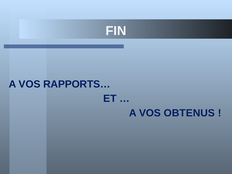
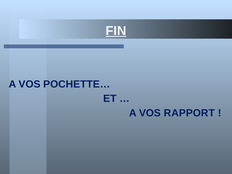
FIN underline: none -> present (116, 31)
RAPPORTS…: RAPPORTS… -> POCHETTE… (77, 84)
OBTENUS: OBTENUS -> RAPPORT (189, 113)
